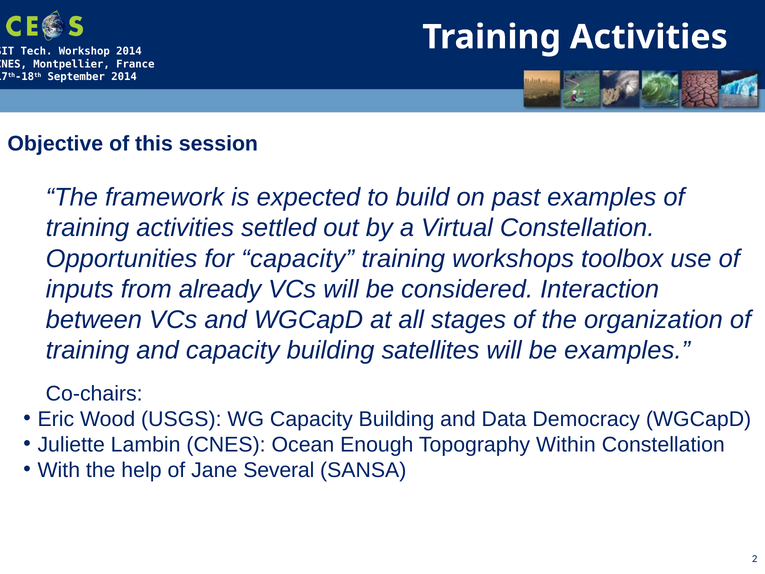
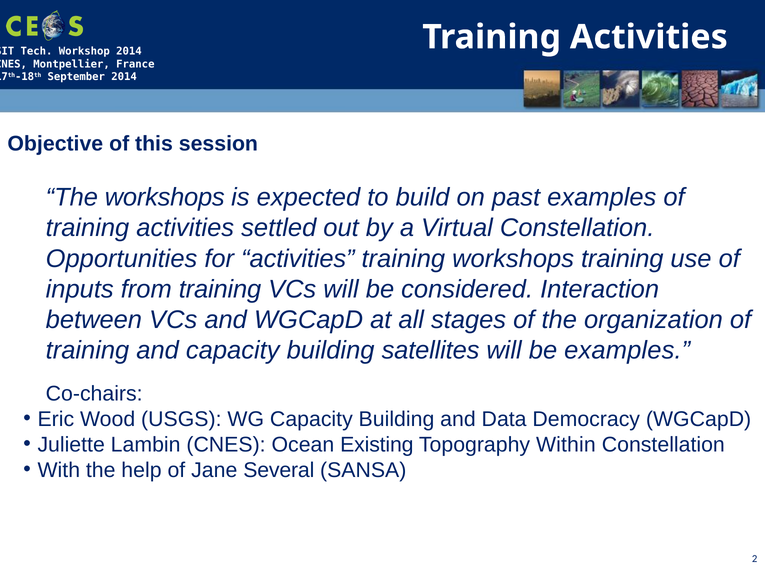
The framework: framework -> workshops (165, 197)
for capacity: capacity -> activities (298, 259)
workshops toolbox: toolbox -> training (622, 259)
from already: already -> training (220, 289)
Enough: Enough -> Existing (377, 444)
